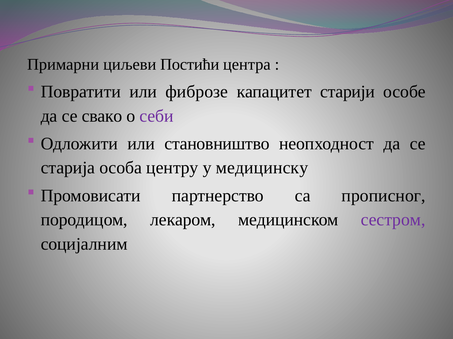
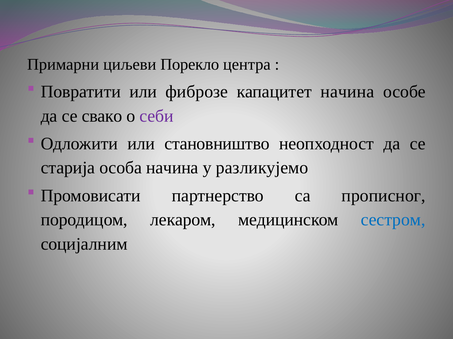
Постићи: Постићи -> Порекло (190, 65)
капацитет старији: старији -> начина (347, 92)
особа центру: центру -> начина (172, 168)
медицинску: медицинску -> разликујемо (262, 168)
сестром colour: purple -> blue (393, 220)
